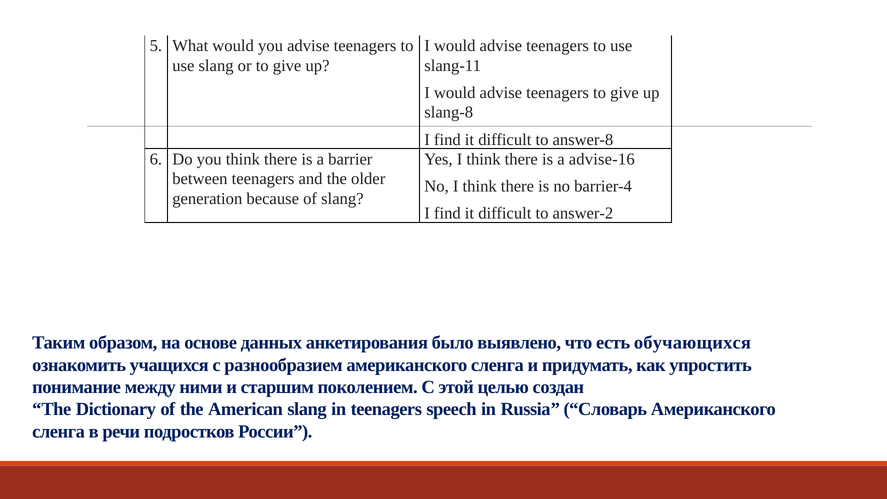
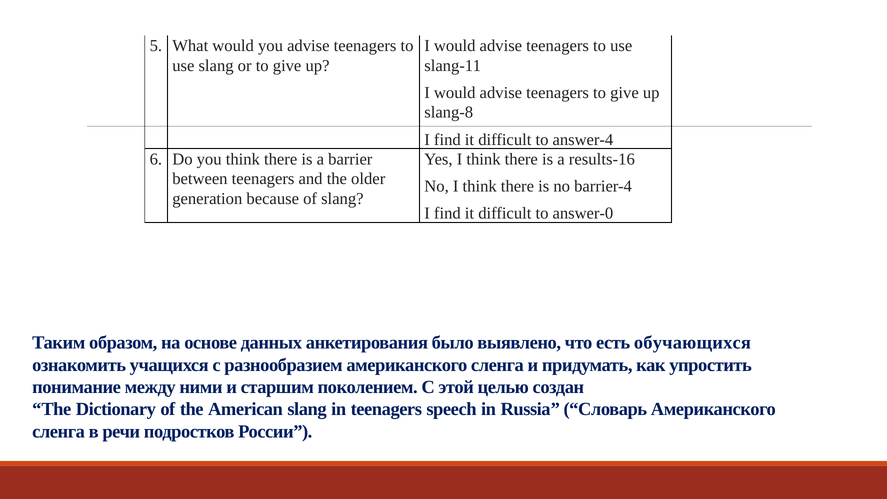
answer-8: answer-8 -> answer-4 (583, 140)
advise-16: advise-16 -> results-16 (602, 159)
answer-2: answer-2 -> answer-0 (583, 213)
